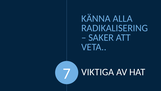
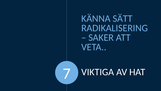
ALLA: ALLA -> SÄTT (123, 18)
